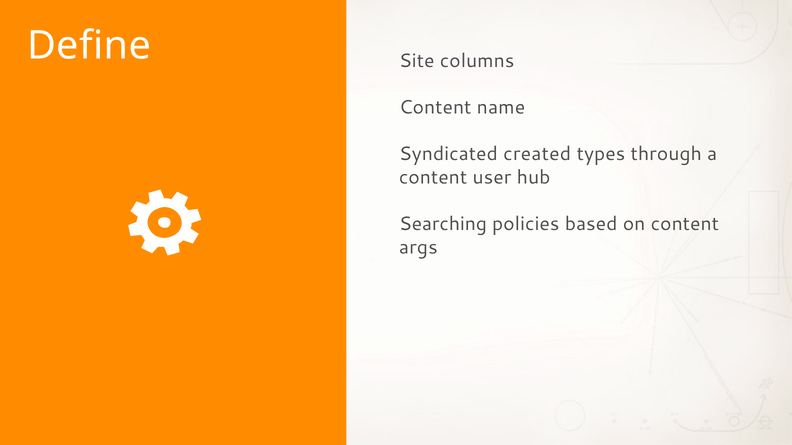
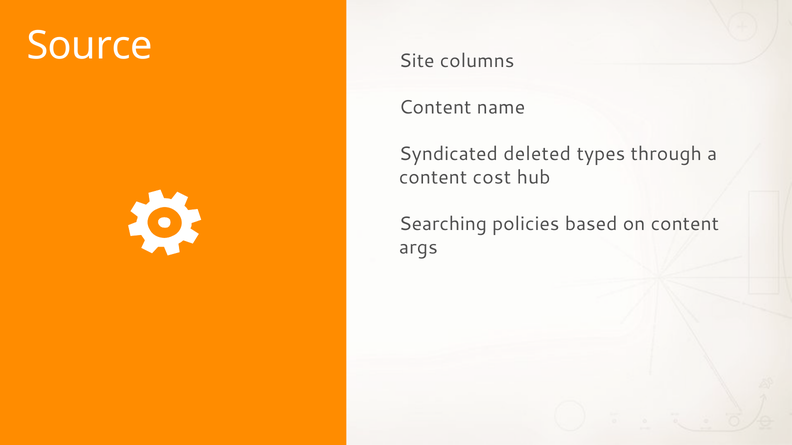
Define: Define -> Source (90, 46)
created: created -> deleted (537, 154)
user: user -> cost (492, 177)
